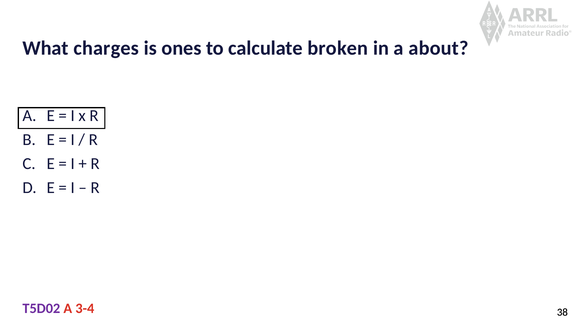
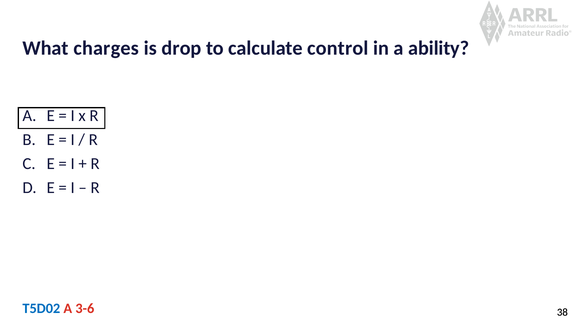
ones: ones -> drop (182, 48)
broken: broken -> control (338, 48)
about: about -> ability (439, 48)
T5D02 colour: purple -> blue (41, 308)
3-4: 3-4 -> 3-6 (85, 308)
